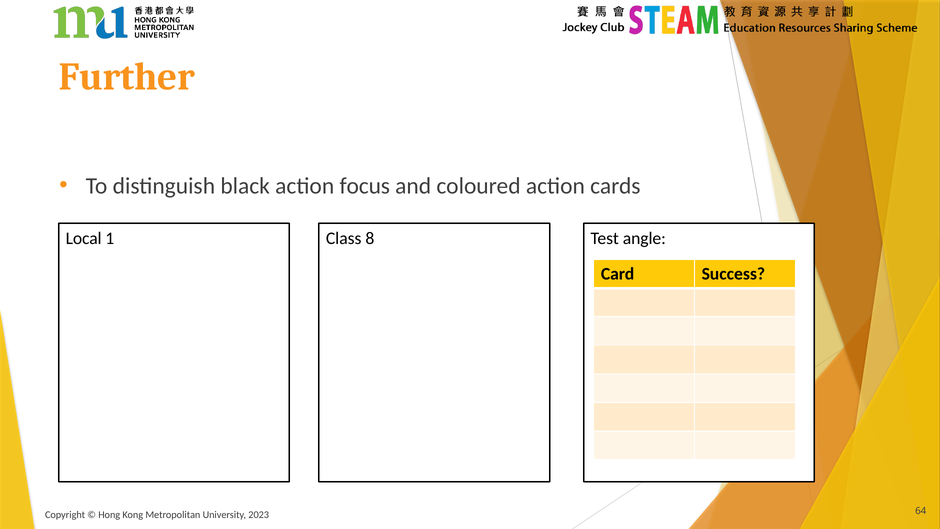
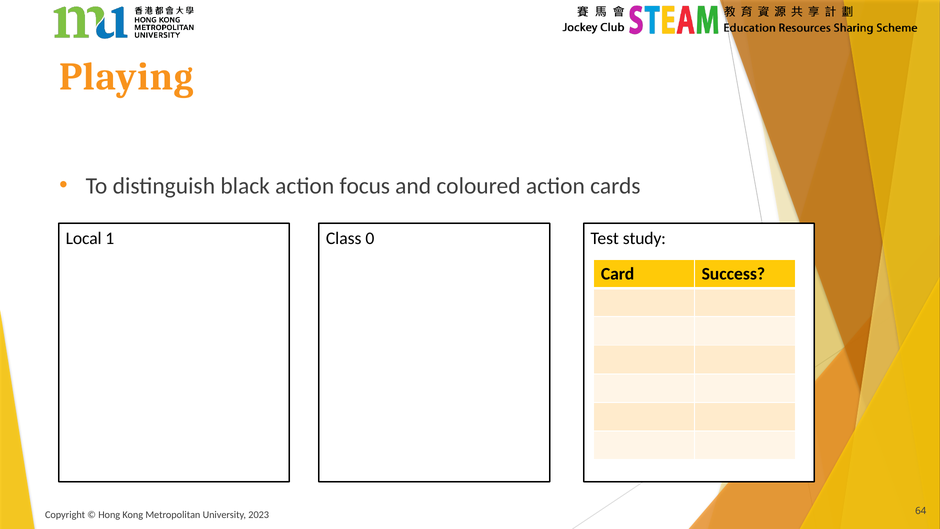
Further: Further -> Playing (126, 77)
8: 8 -> 0 (370, 238)
angle: angle -> study (644, 238)
